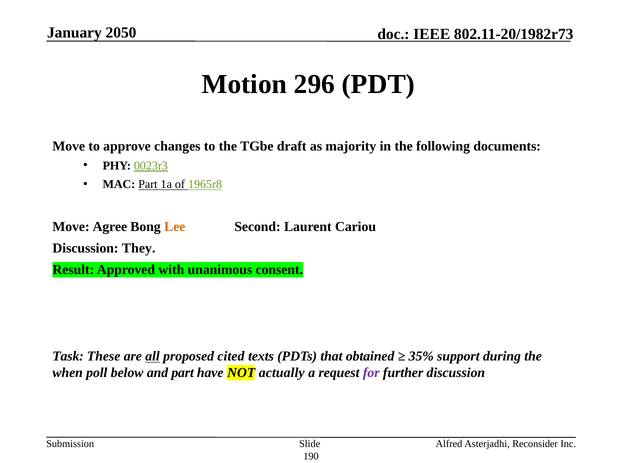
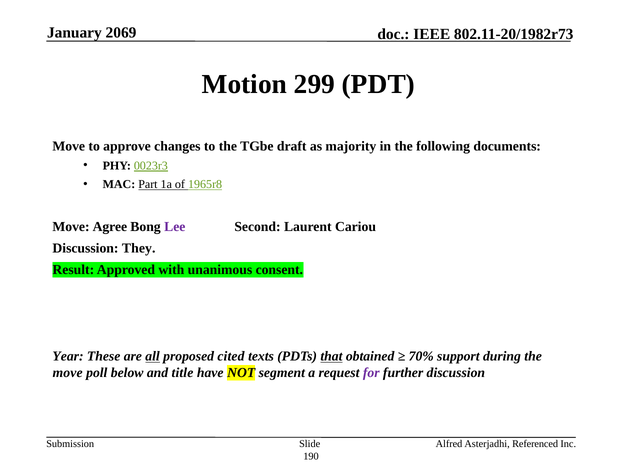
2050: 2050 -> 2069 (121, 33)
296: 296 -> 299 (314, 84)
Lee colour: orange -> purple (175, 227)
Task: Task -> Year (68, 356)
that underline: none -> present (331, 356)
35%: 35% -> 70% (421, 356)
when: when -> move (68, 373)
and part: part -> title (182, 373)
actually: actually -> segment (282, 373)
Reconsider: Reconsider -> Referenced (535, 444)
